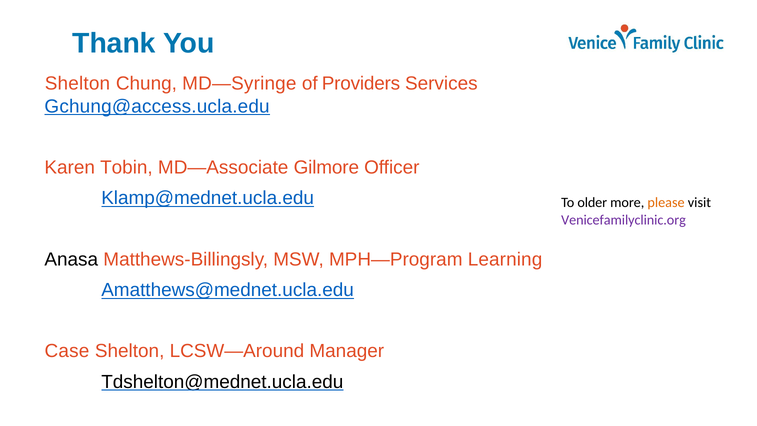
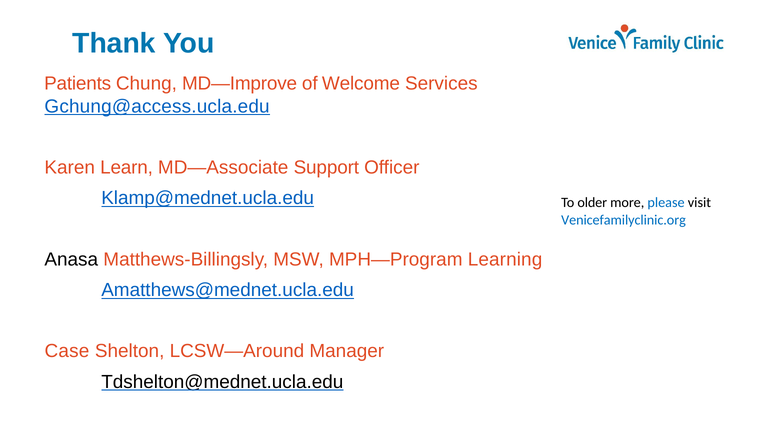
Shelton: Shelton -> Patients (78, 84)
MD—Syringe: MD—Syringe -> MD—Improve (240, 84)
Providers: Providers -> Welcome (361, 84)
Tobin: Tobin -> Learn (127, 167)
Gilmore: Gilmore -> Support (326, 167)
please colour: orange -> blue (666, 203)
Venicefamilyclinic.org colour: purple -> blue (623, 220)
